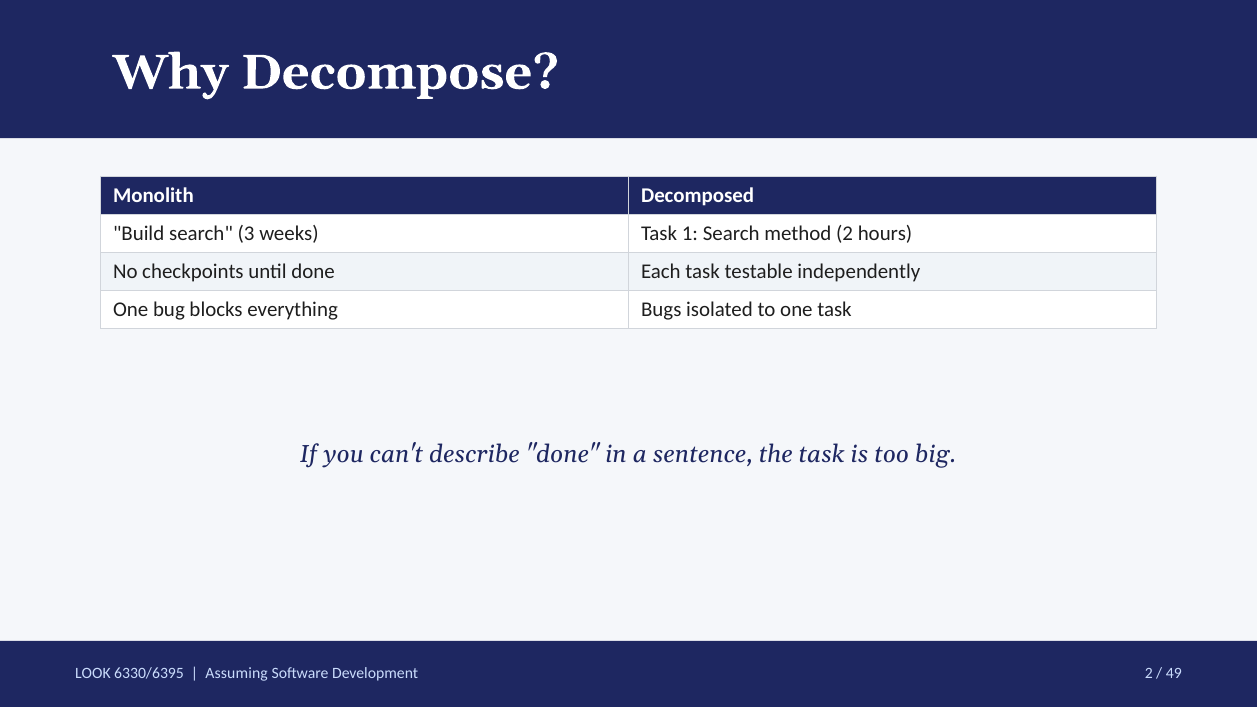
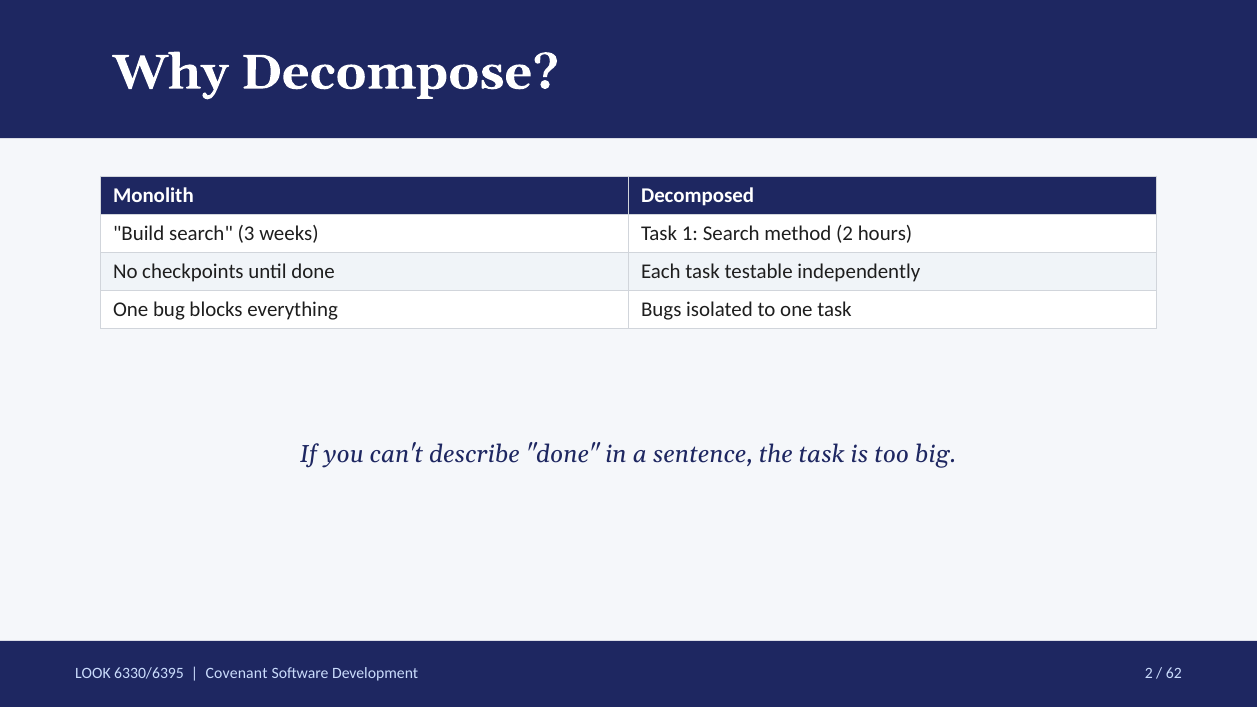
Assuming: Assuming -> Covenant (237, 674)
49: 49 -> 62 (1174, 674)
